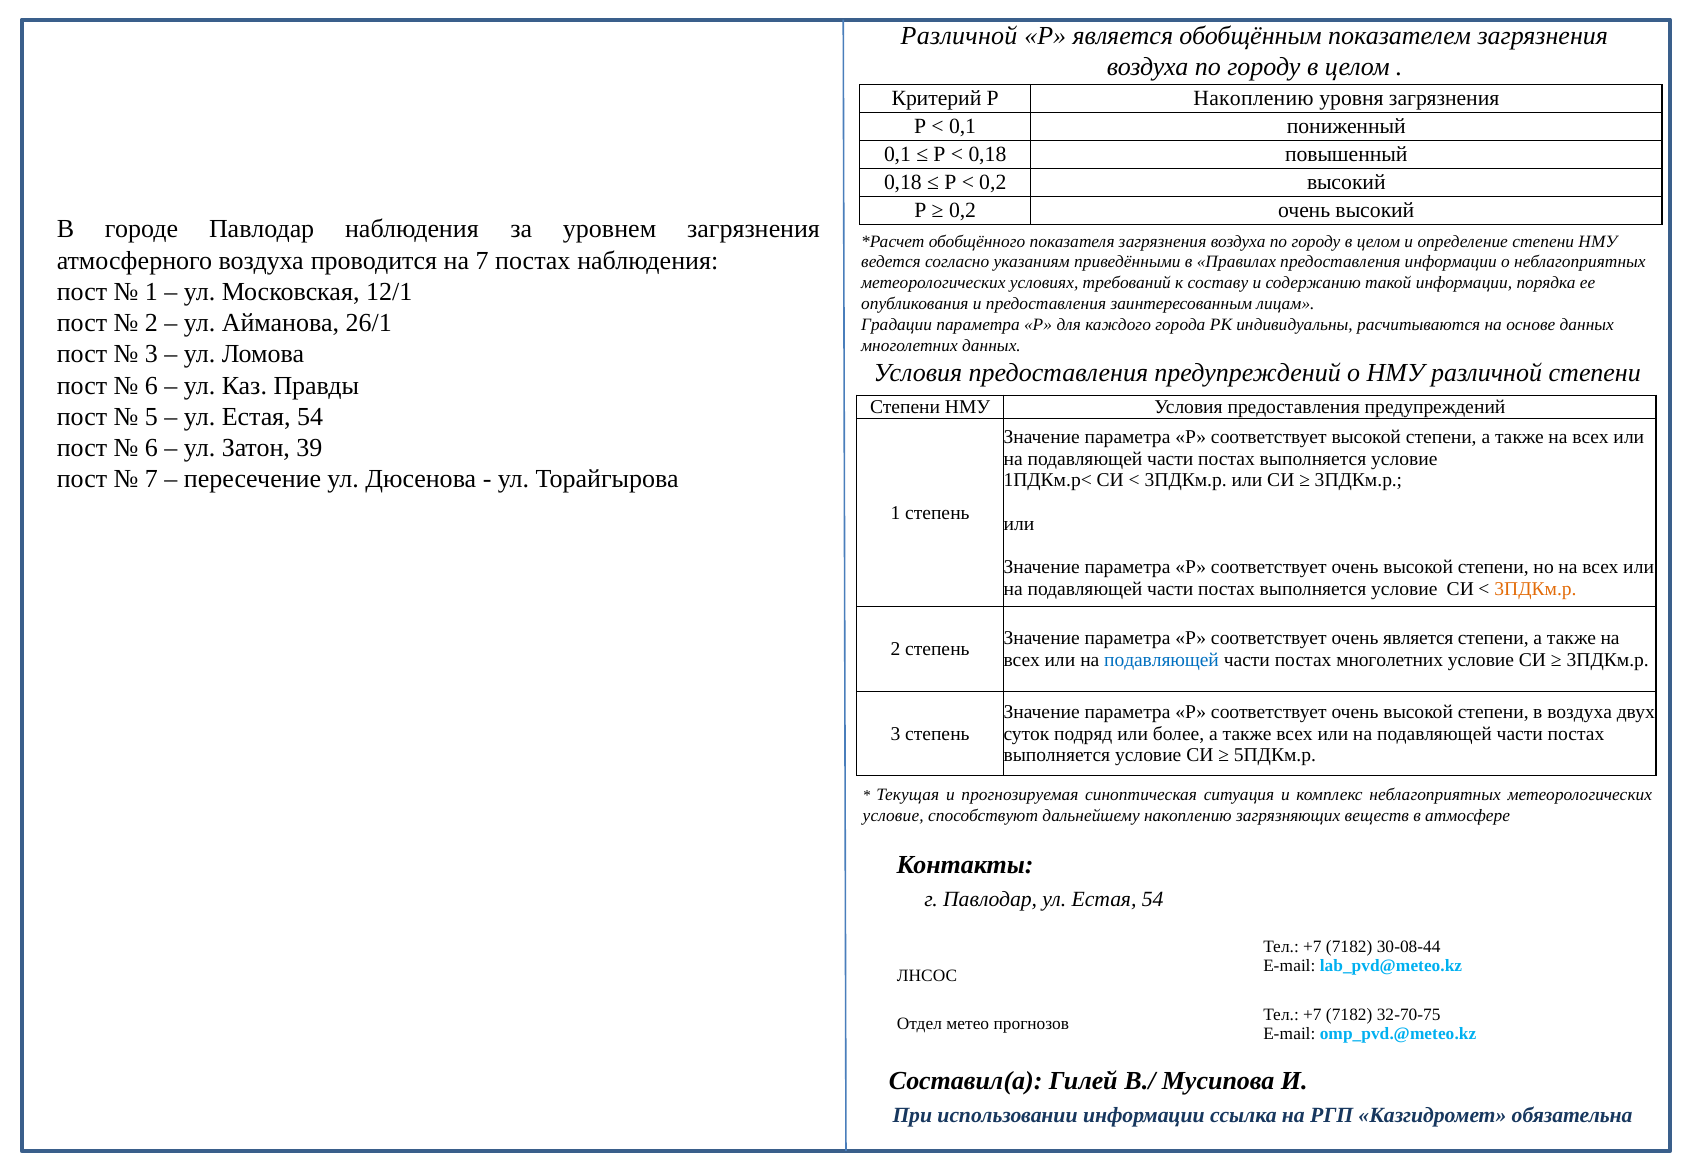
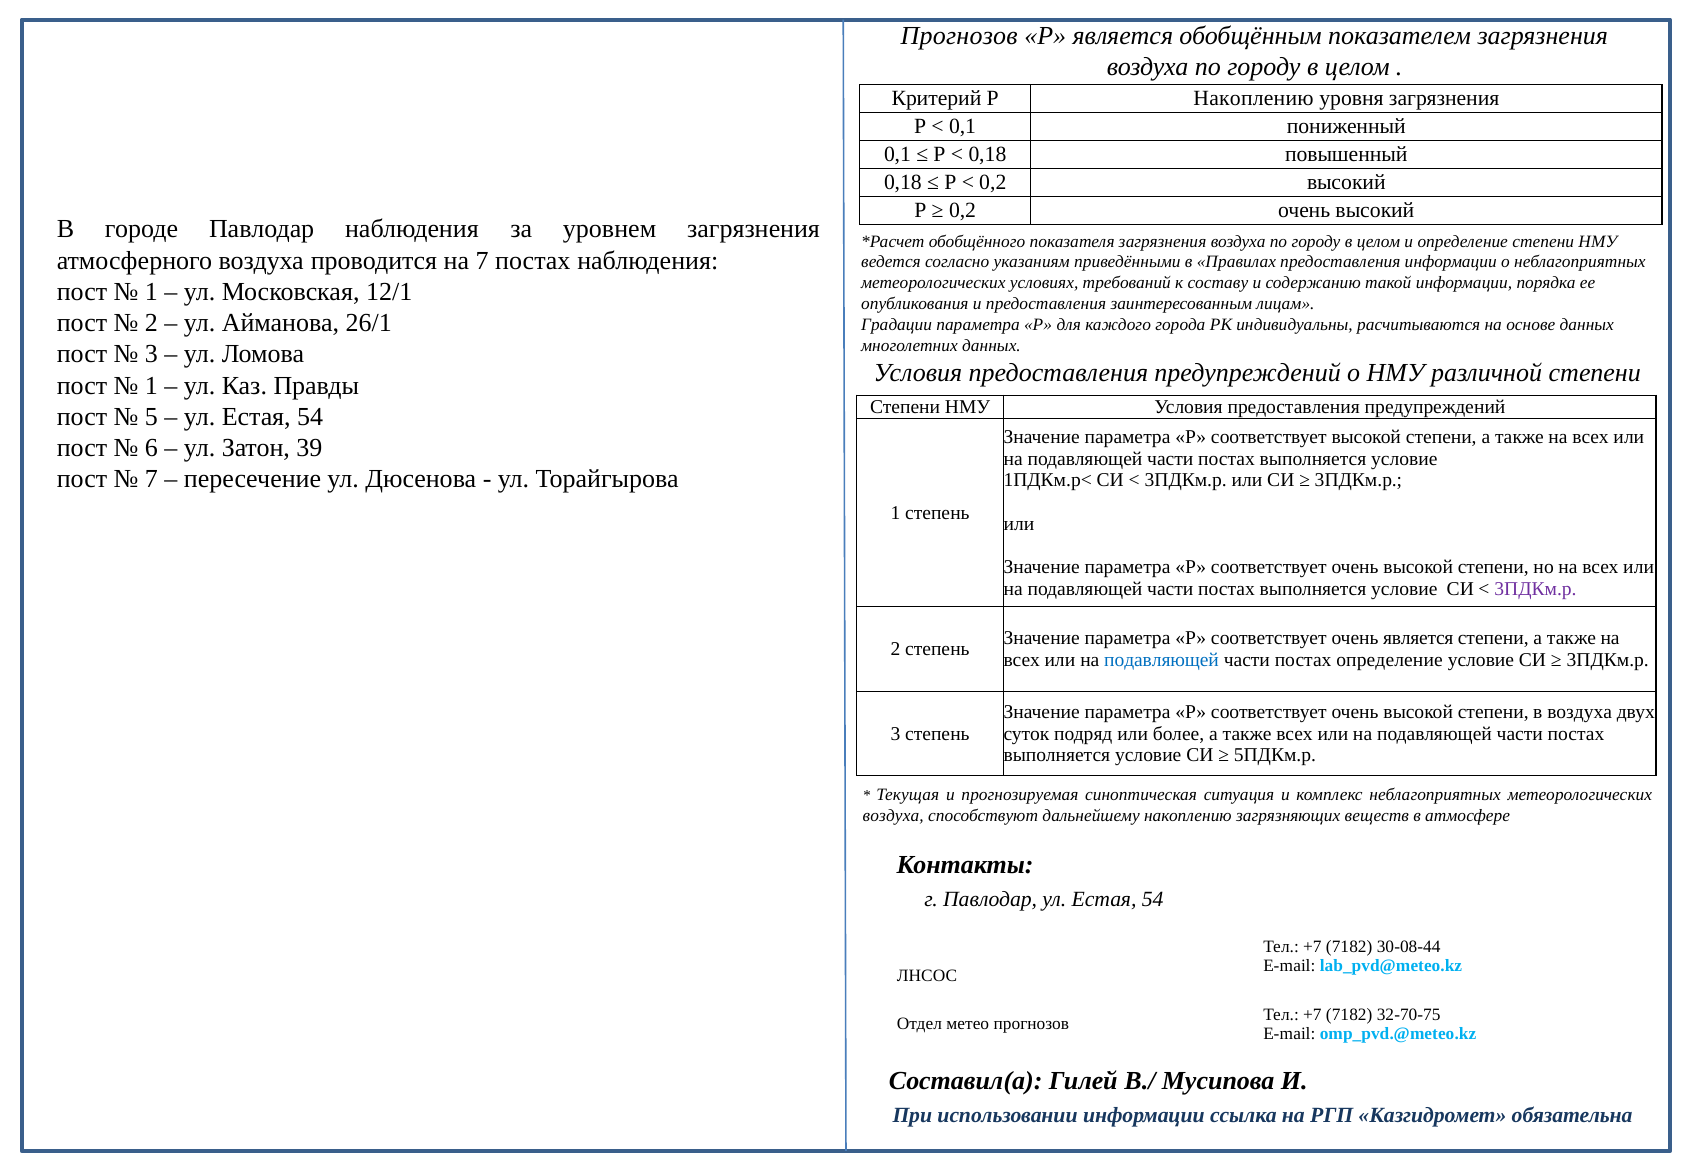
Различной: Различной -> Прогнозов (959, 36)
6: 6 -> 1 (151, 386)
3ПДКм.р colour: orange -> purple (1535, 589)
постах многолетних: многолетних -> определение (1390, 660)
условие: условие -> воздуха (893, 816)
